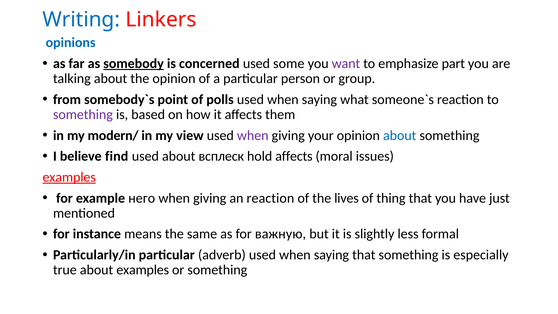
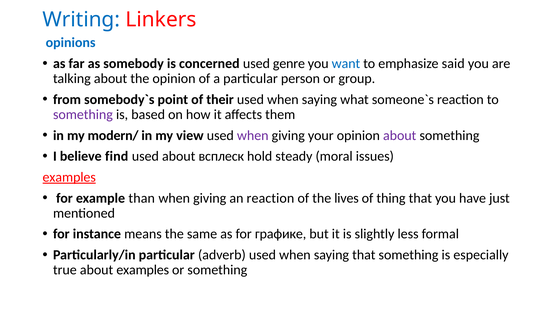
somebody underline: present -> none (134, 63)
some: some -> genre (289, 63)
want colour: purple -> blue (346, 63)
part: part -> said (453, 63)
polls: polls -> their (220, 99)
about colour: blue -> purple (400, 135)
hold affects: affects -> steady (294, 156)
него: него -> than (142, 198)
важную: важную -> графике (281, 234)
